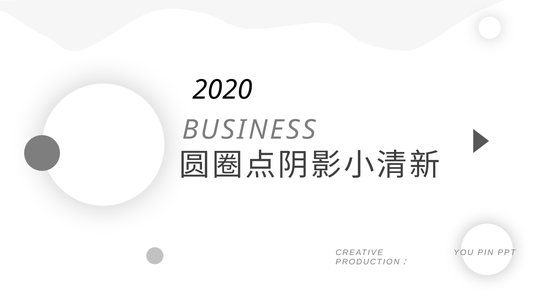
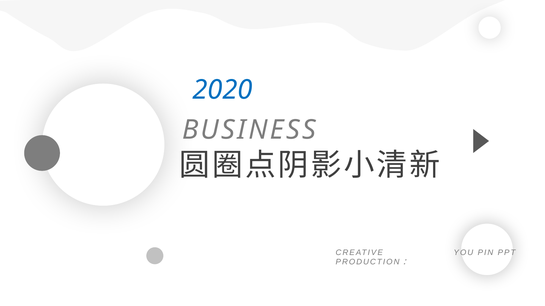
2020 colour: black -> blue (222, 90)
